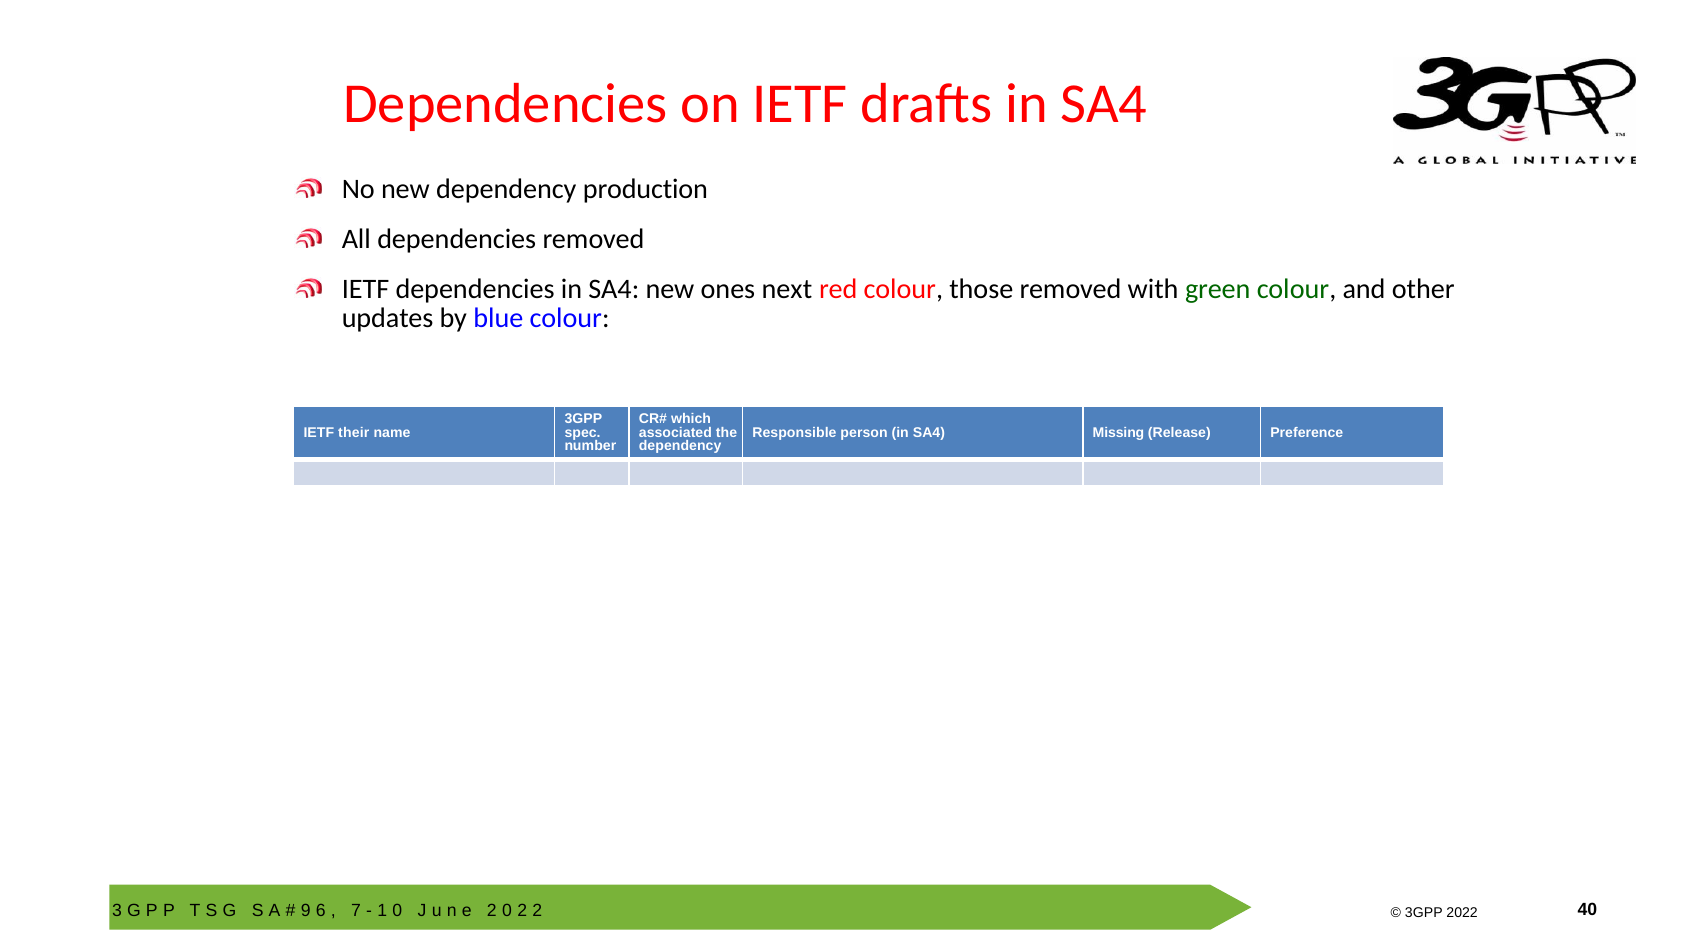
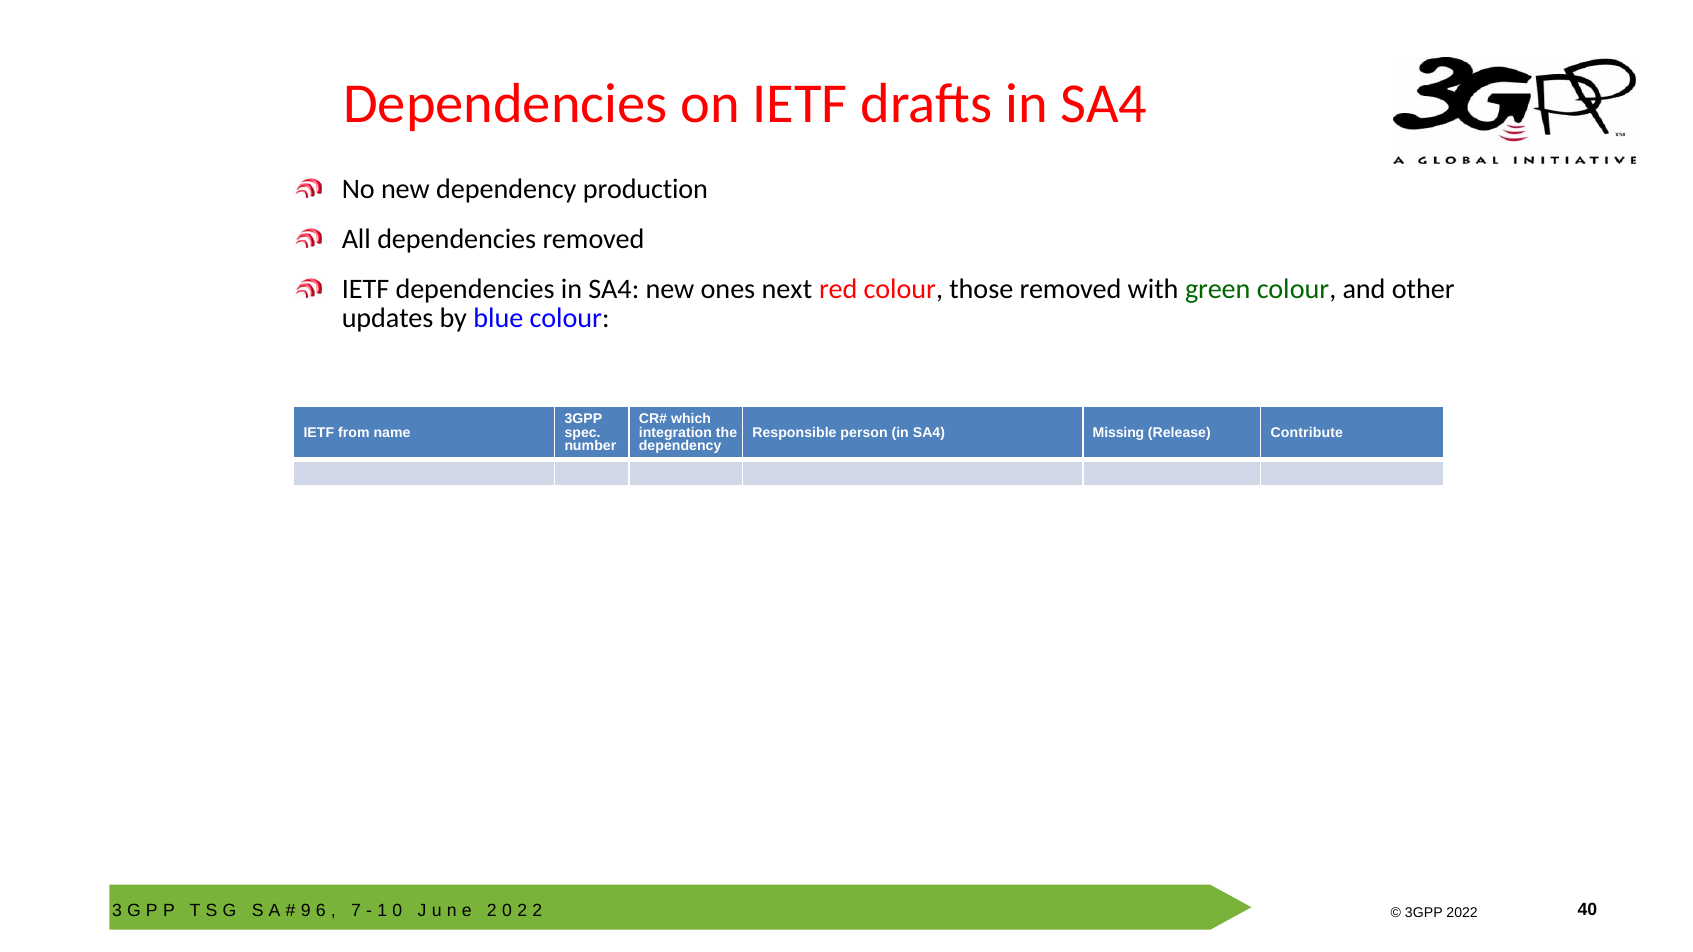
their: their -> from (354, 433)
associated: associated -> integration (675, 433)
Preference: Preference -> Contribute (1307, 433)
